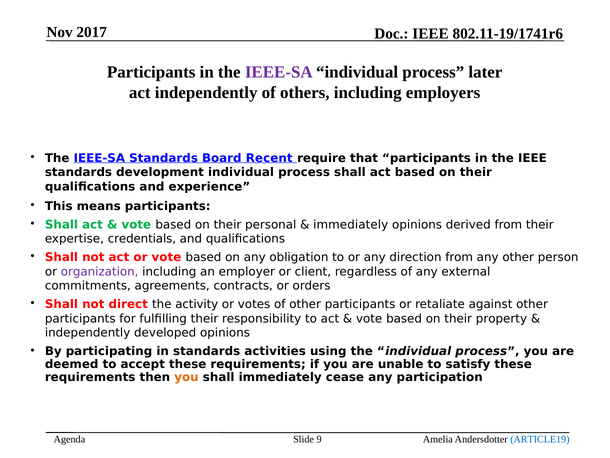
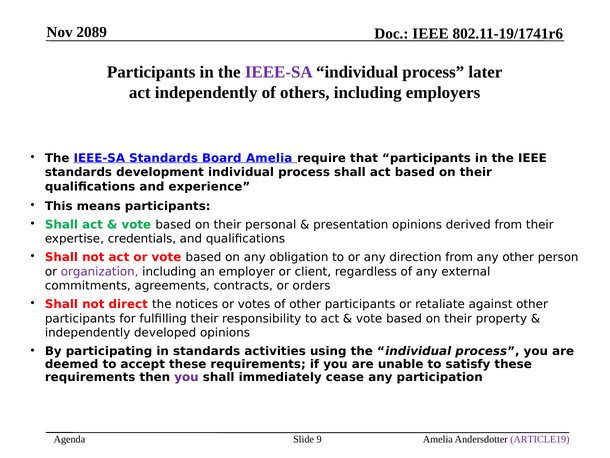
2017: 2017 -> 2089 (92, 32)
Board Recent: Recent -> Amelia (269, 158)
immediately: immediately -> presentation (351, 224)
activity: activity -> notices (197, 304)
you colour: orange -> purple (186, 377)
ARTICLE19 colour: blue -> purple (540, 439)
